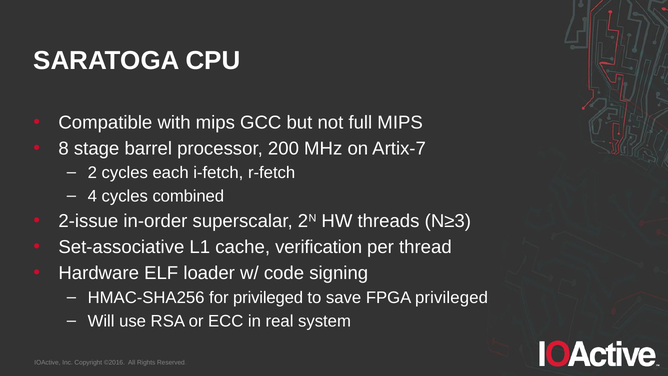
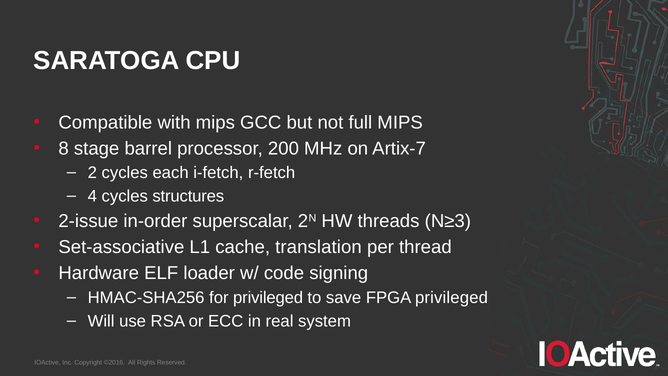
combined: combined -> structures (188, 196)
verification: verification -> translation (319, 247)
